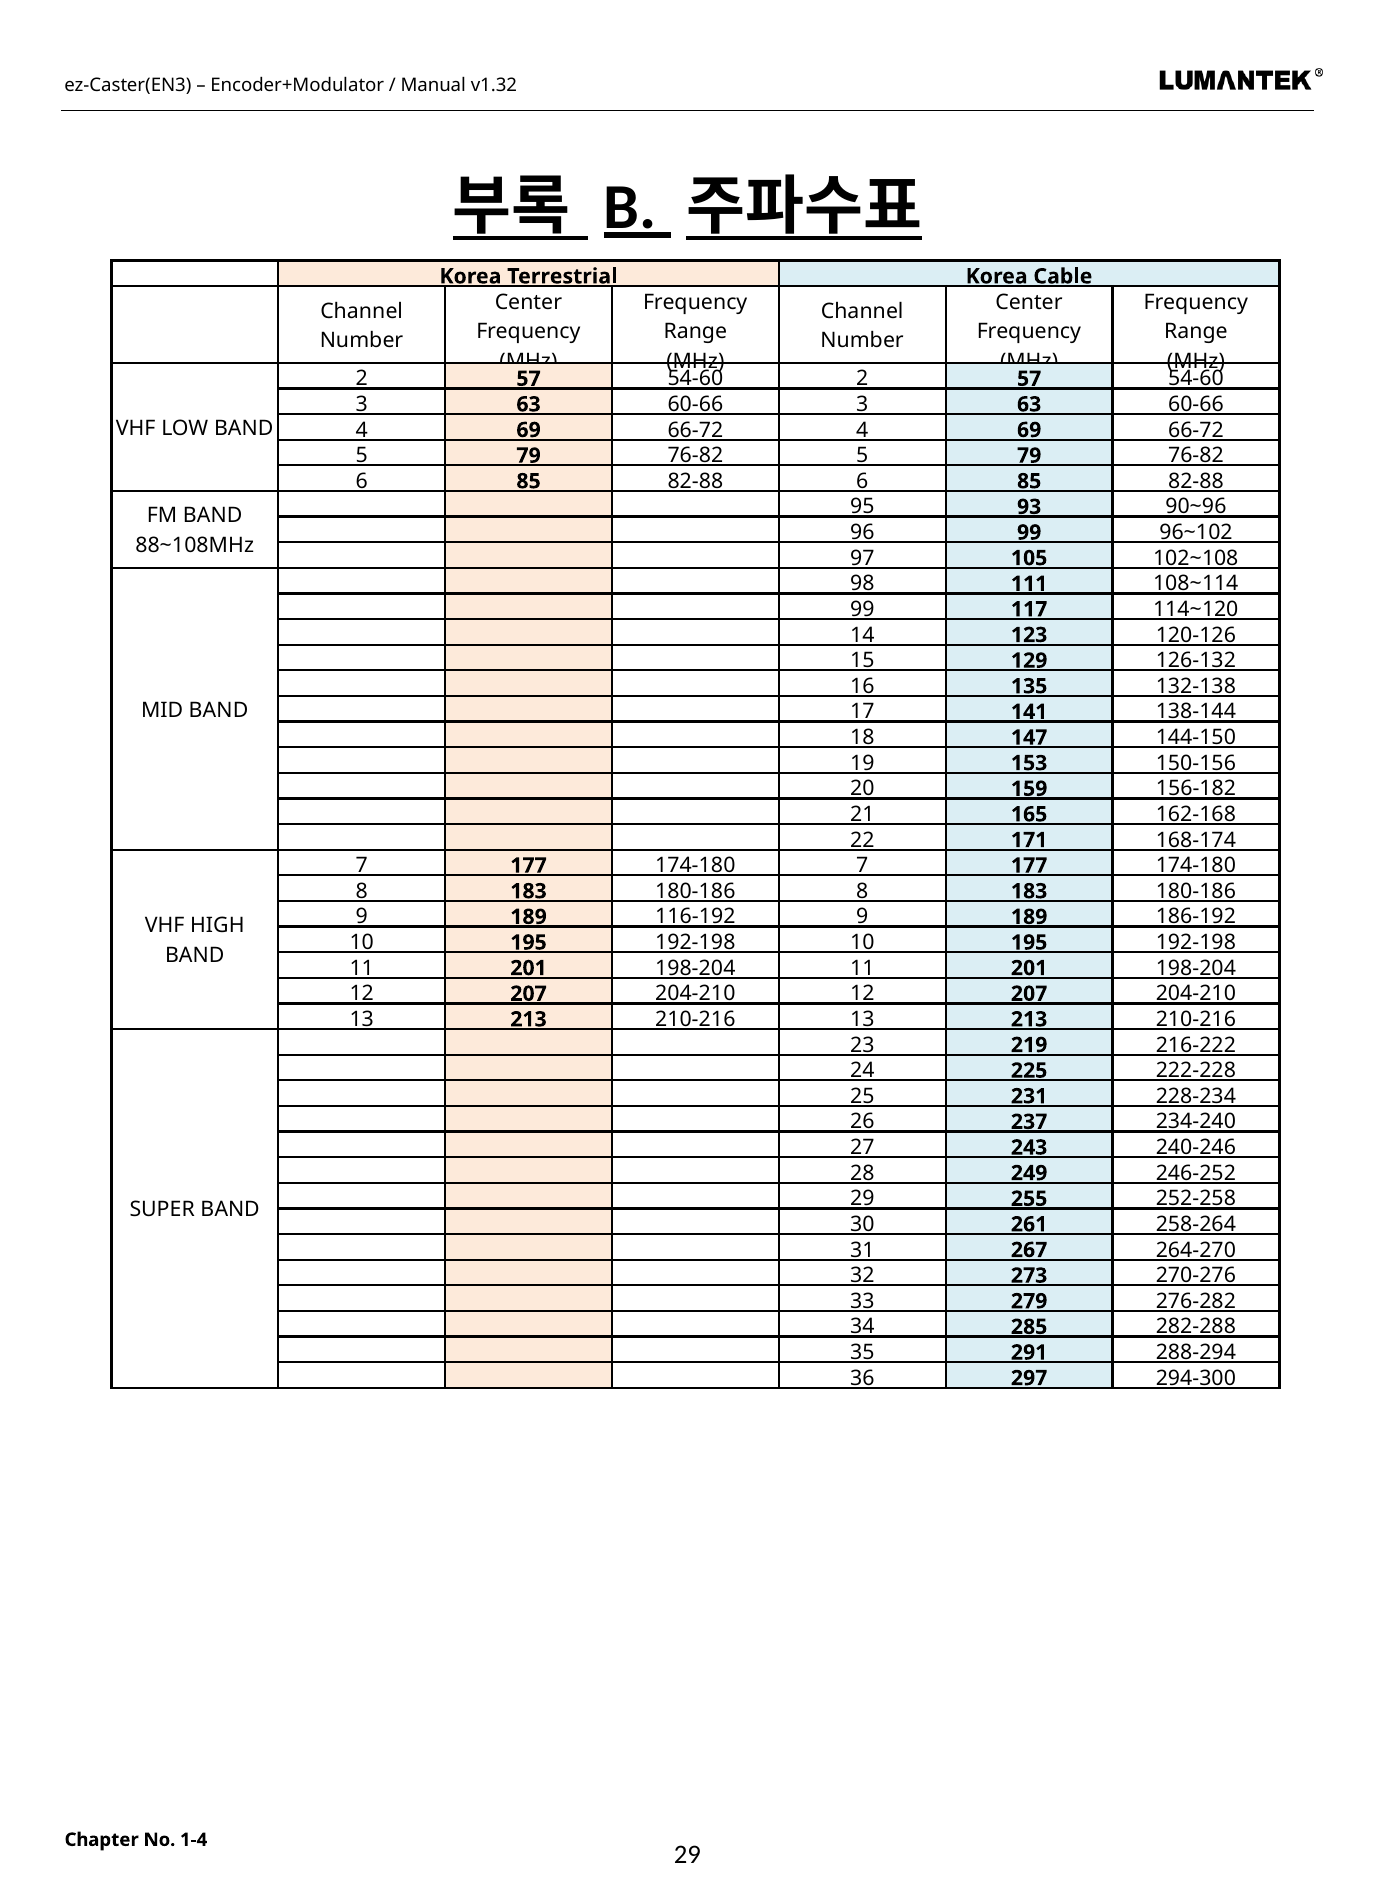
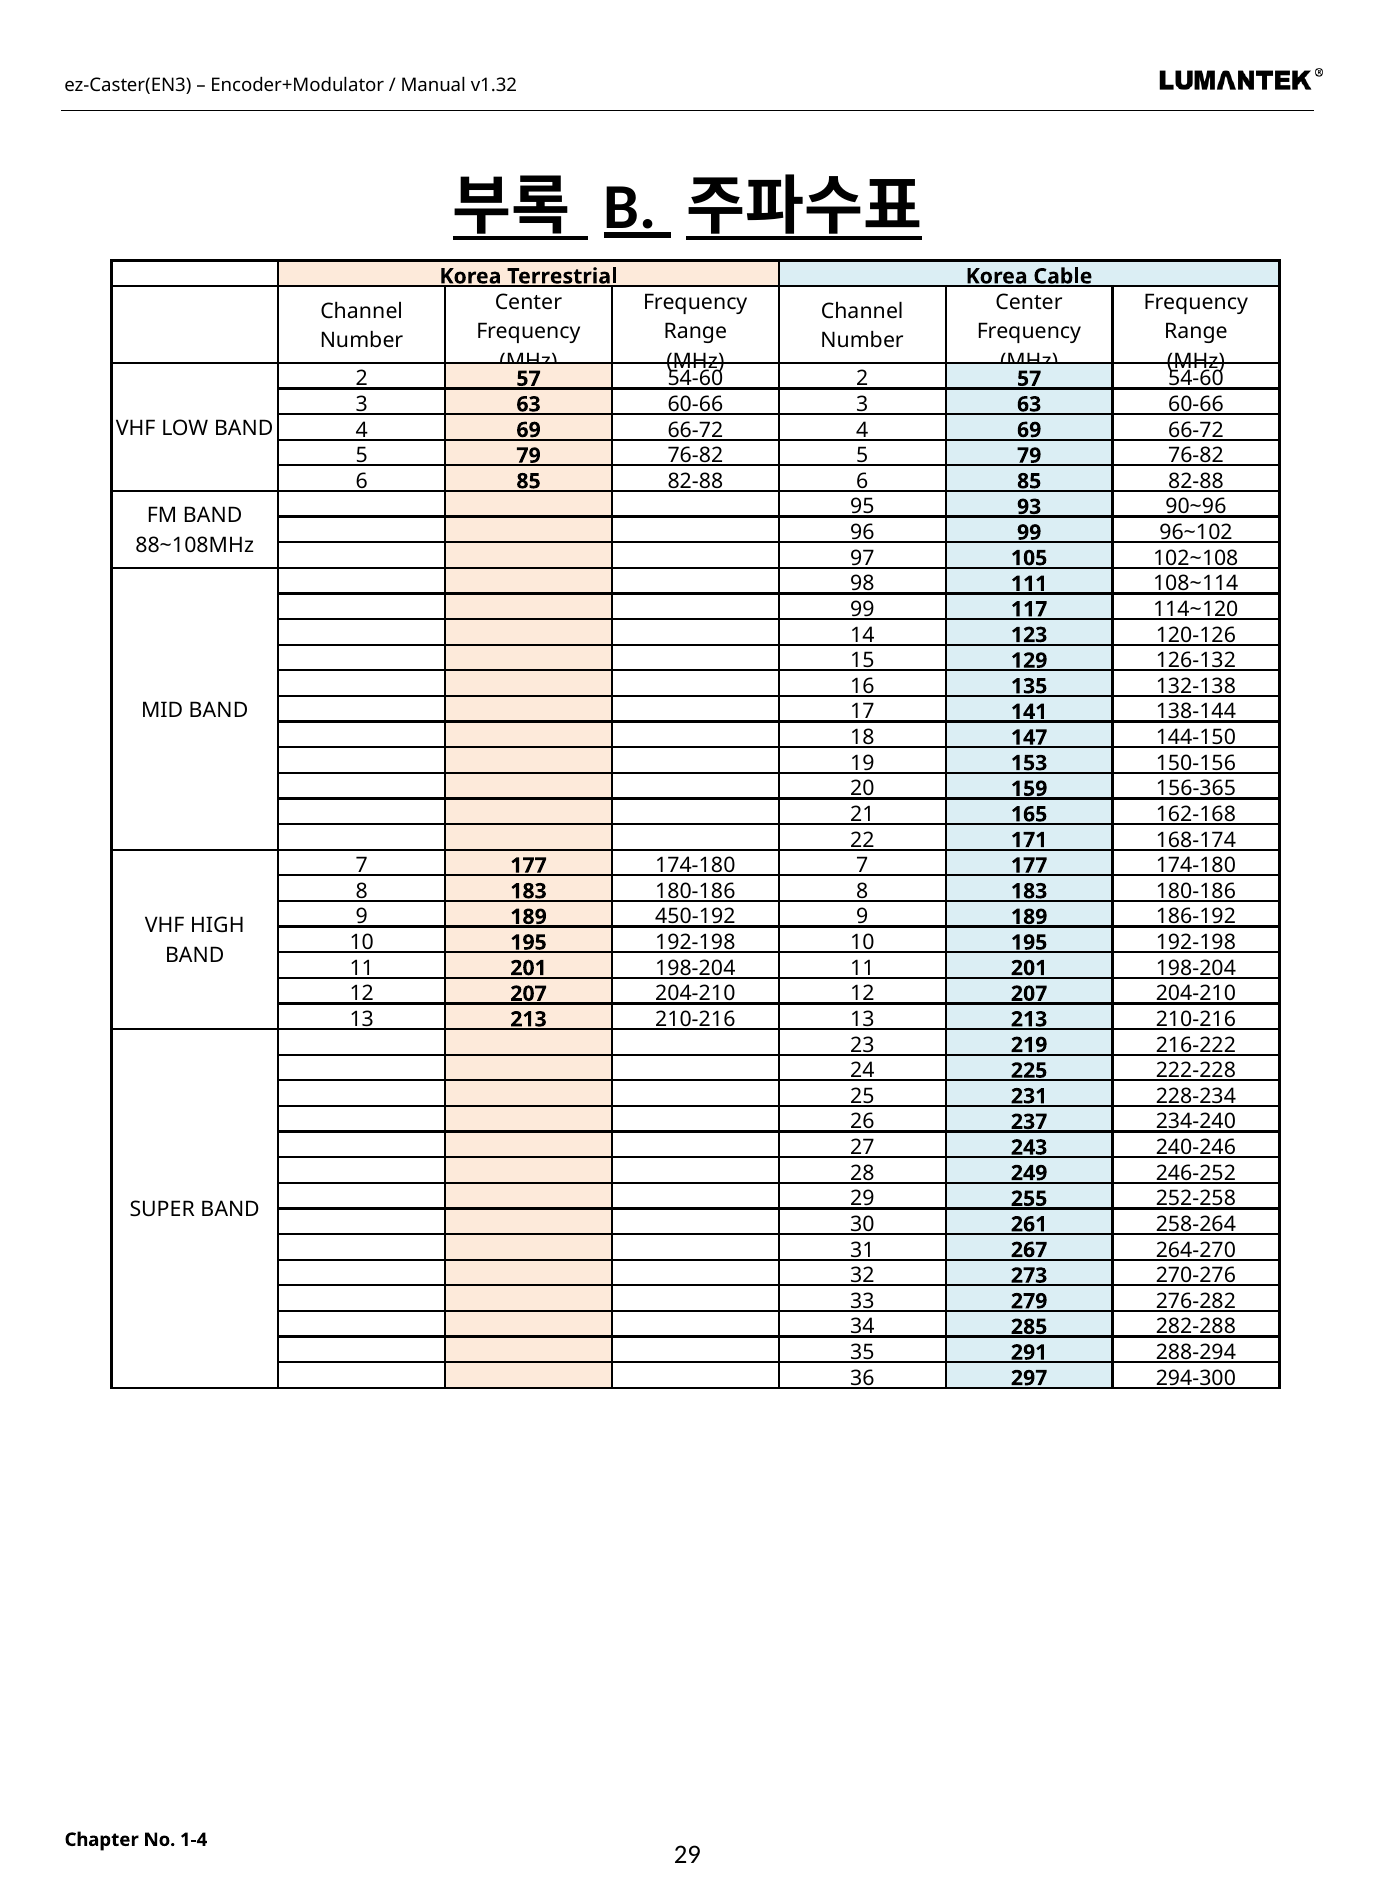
156-182: 156-182 -> 156-365 (1196, 789)
116-192: 116-192 -> 450-192 (695, 917)
